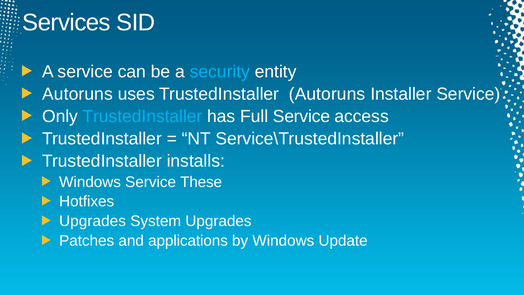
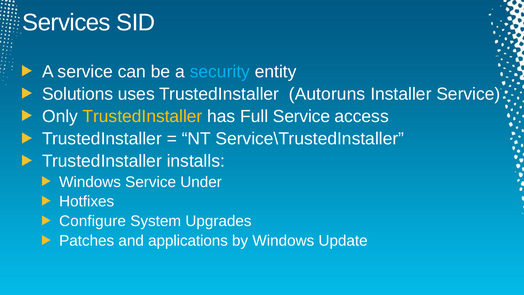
Autoruns: Autoruns -> Solutions (78, 94)
TrustedInstaller colour: light blue -> yellow (142, 116)
These: These -> Under (201, 182)
Upgrades: Upgrades -> Configure (93, 221)
